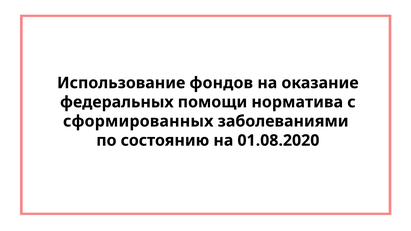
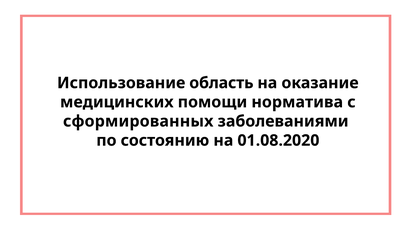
фондов: фондов -> область (221, 83)
федеральных: федеральных -> медицинских (117, 102)
